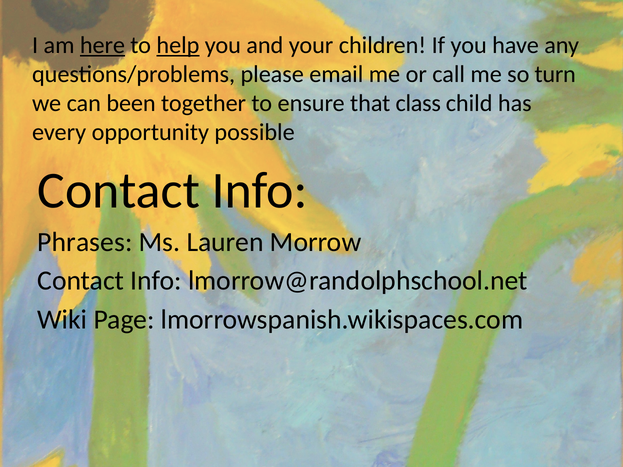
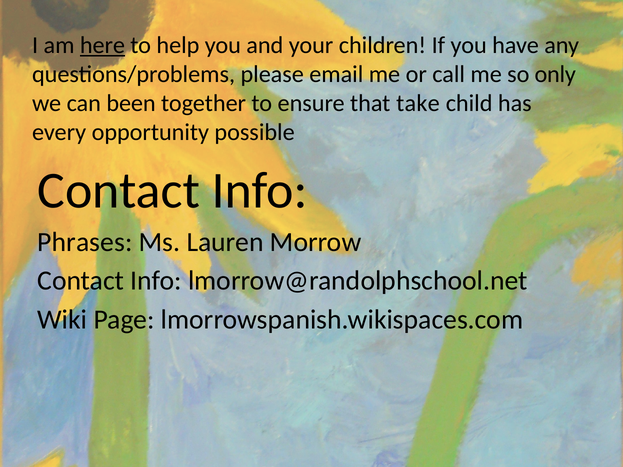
help underline: present -> none (178, 45)
turn: turn -> only (555, 74)
class: class -> take (418, 103)
